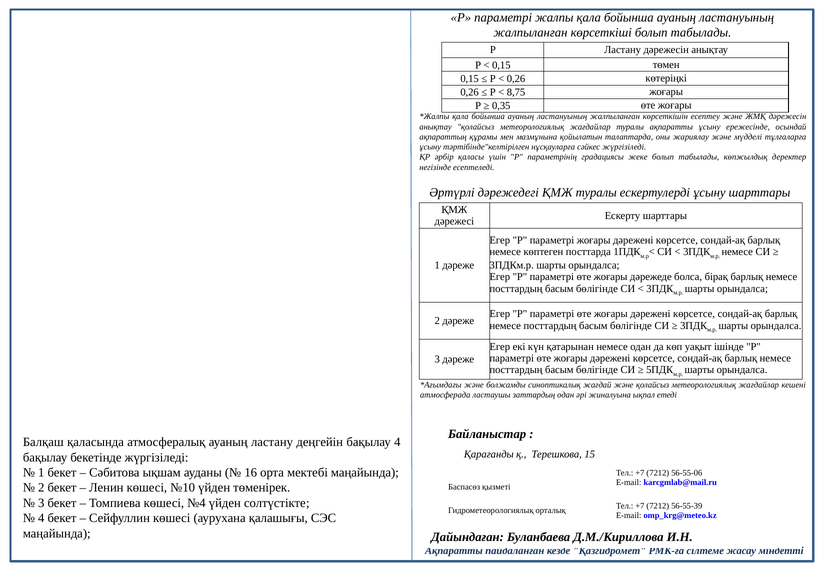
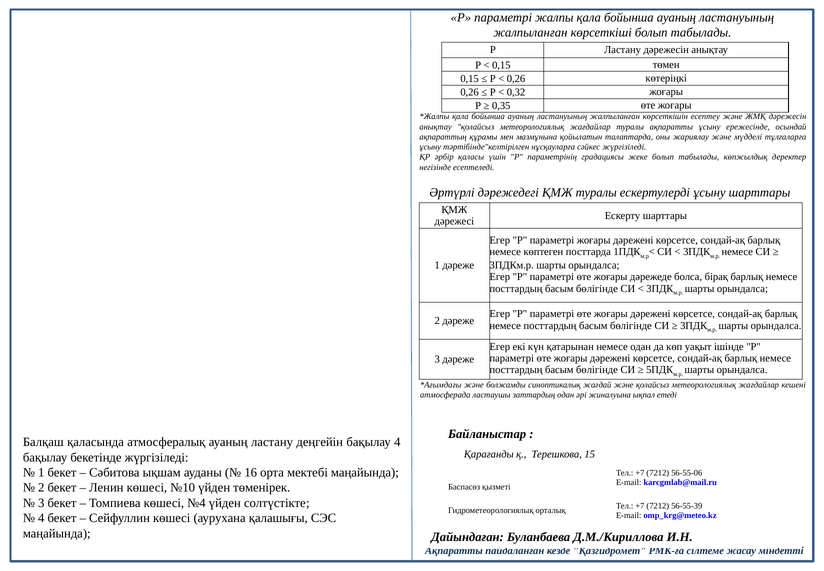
8,75: 8,75 -> 0,32 (516, 92)
